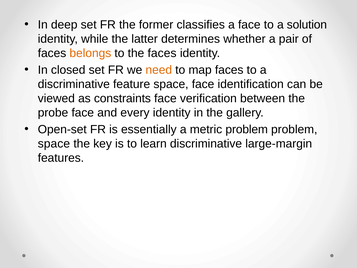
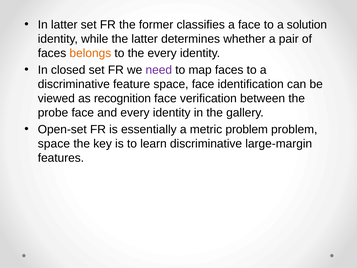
In deep: deep -> latter (64, 25)
the faces: faces -> every (162, 53)
need colour: orange -> purple (159, 70)
constraints: constraints -> recognition (122, 98)
